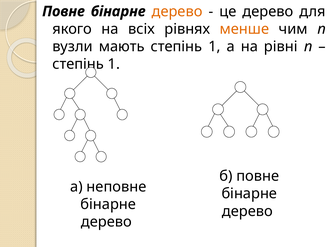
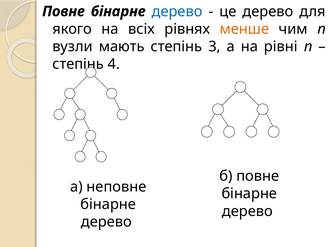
дерево colour: orange -> blue (177, 11)
мають степінь 1: 1 -> 3 (214, 47)
1: 1 -> 4 (114, 64)
